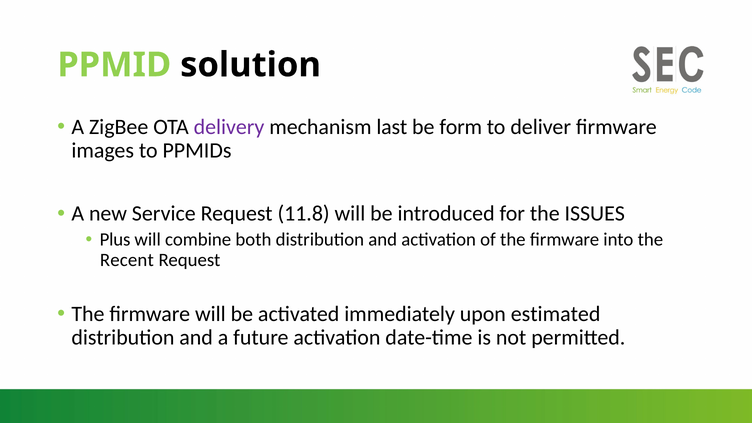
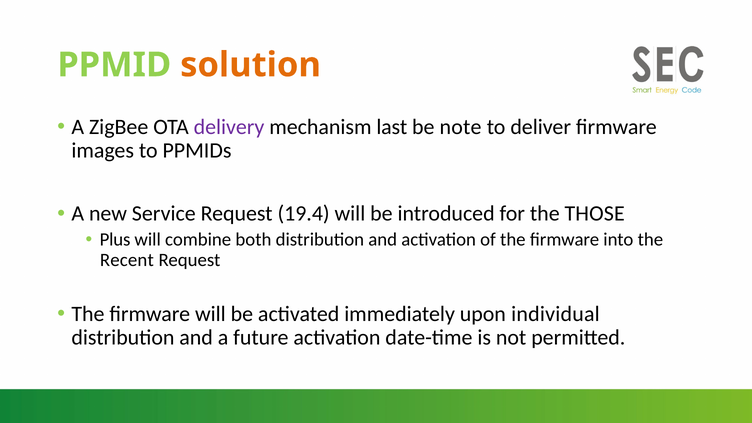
solution colour: black -> orange (251, 65)
form: form -> note (461, 127)
11.8: 11.8 -> 19.4 (304, 214)
ISSUES: ISSUES -> THOSE (595, 214)
estimated: estimated -> individual (555, 314)
